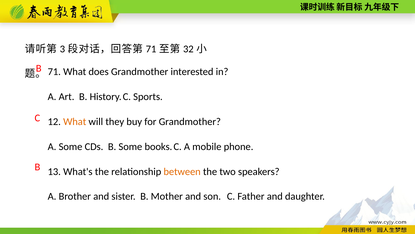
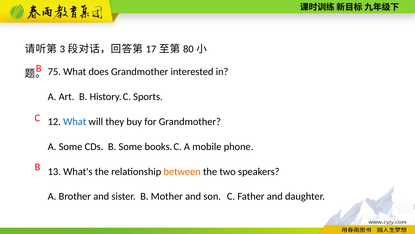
71: 71 -> 17 (151, 49)
32: 32 -> 80 (188, 49)
71: 71 -> 75 (54, 72)
What colour: orange -> blue (75, 121)
